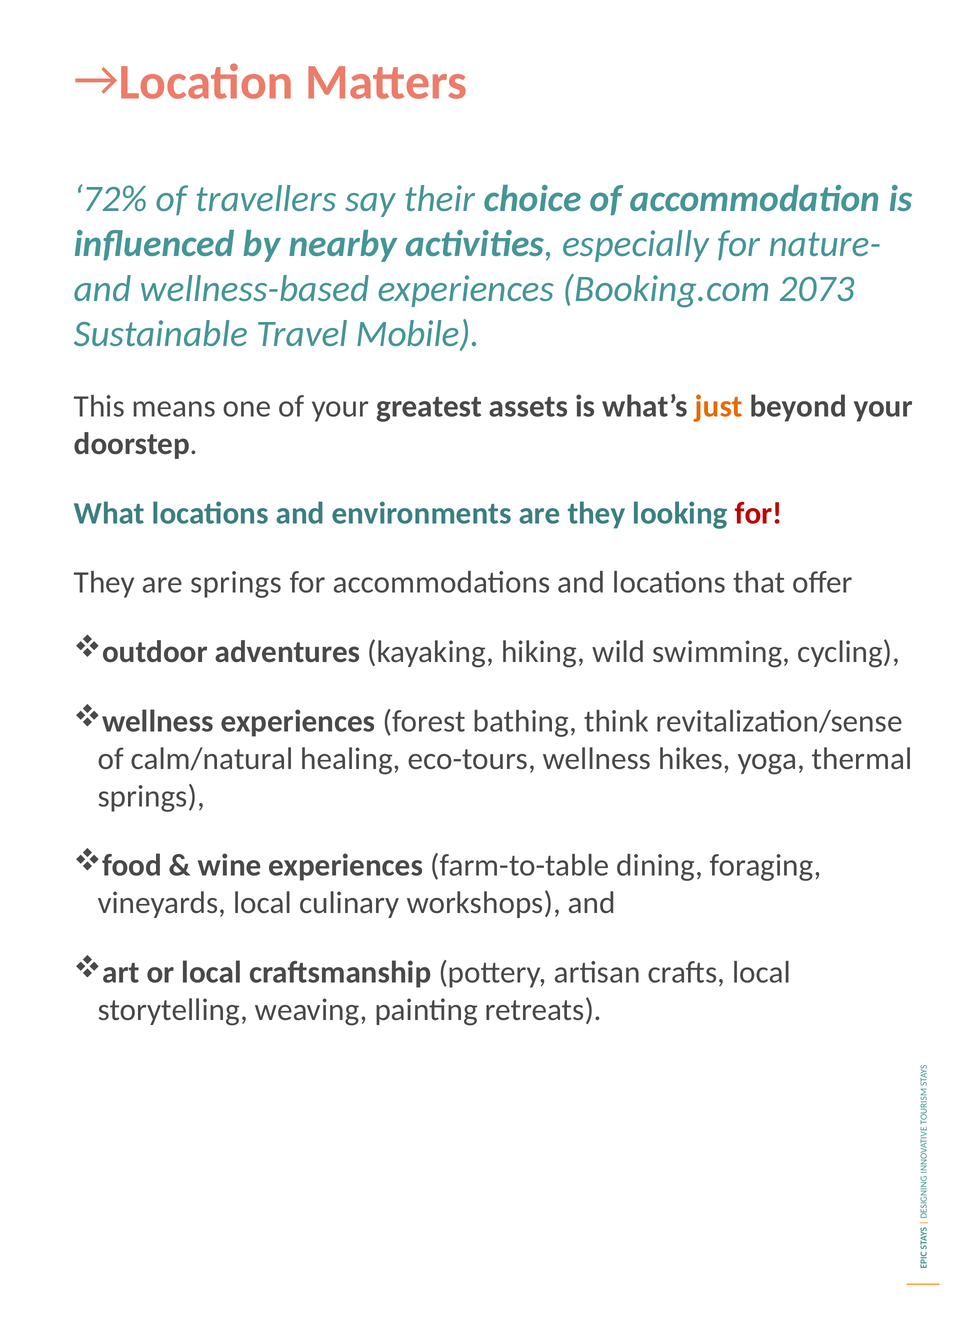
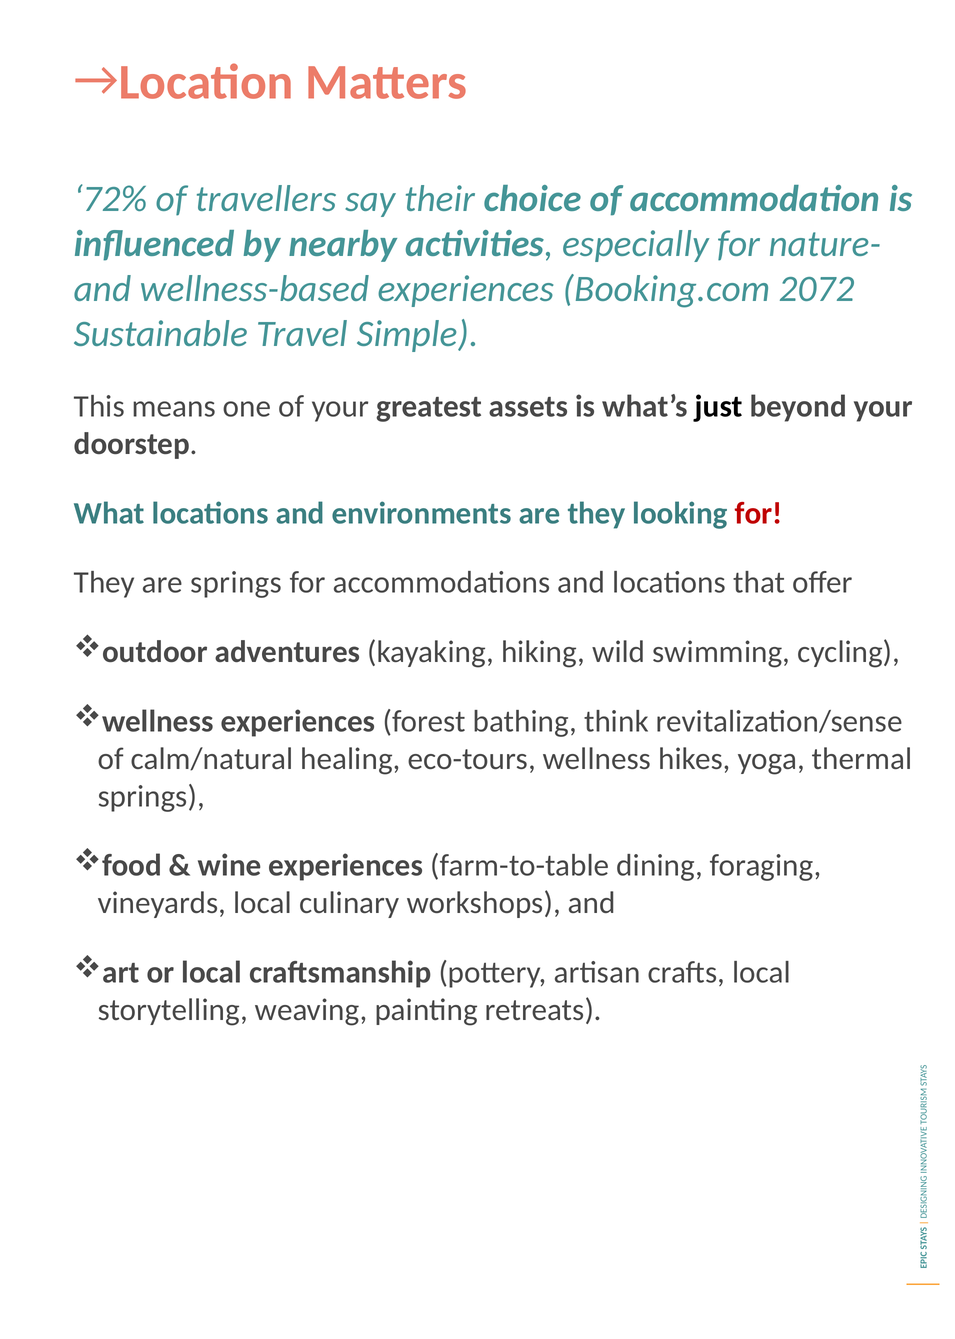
2073: 2073 -> 2072 (817, 289)
Mobile: Mobile -> Simple (418, 334)
just colour: orange -> black (719, 407)
